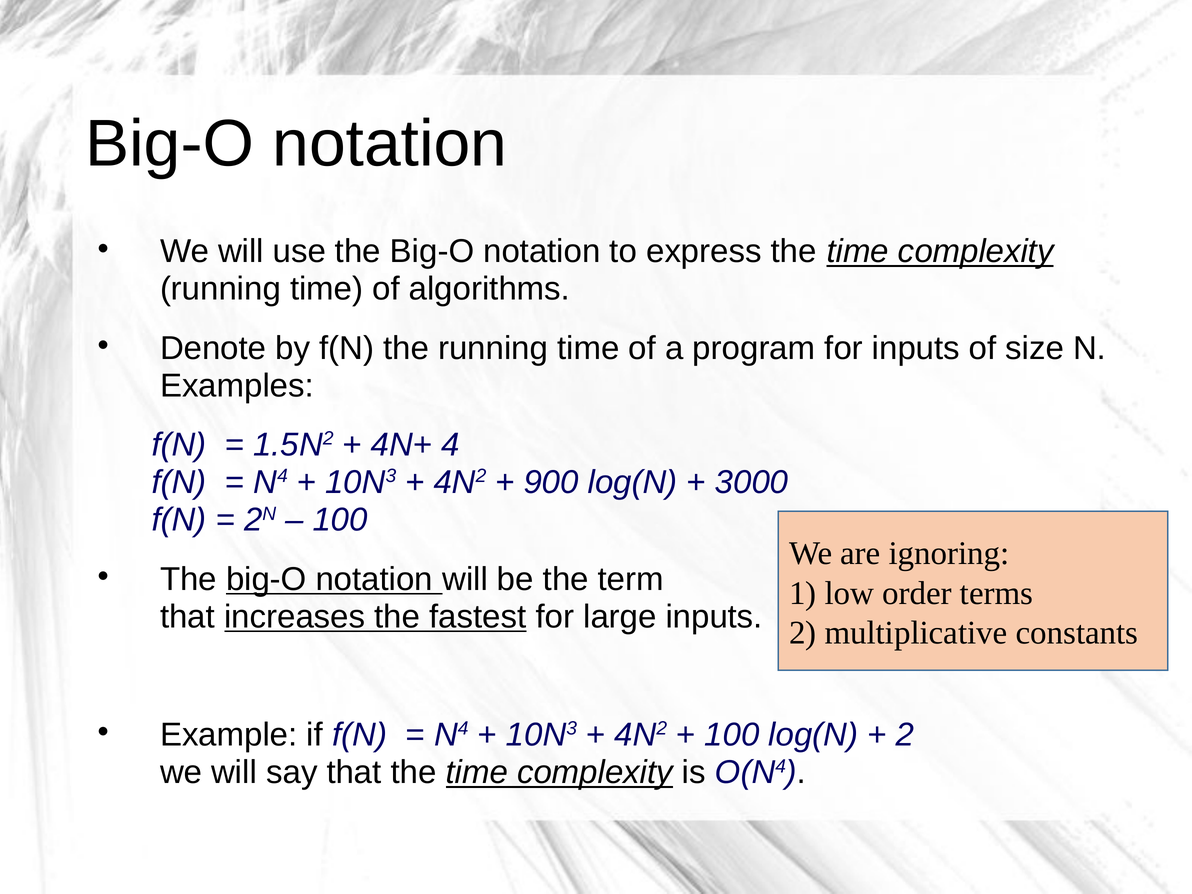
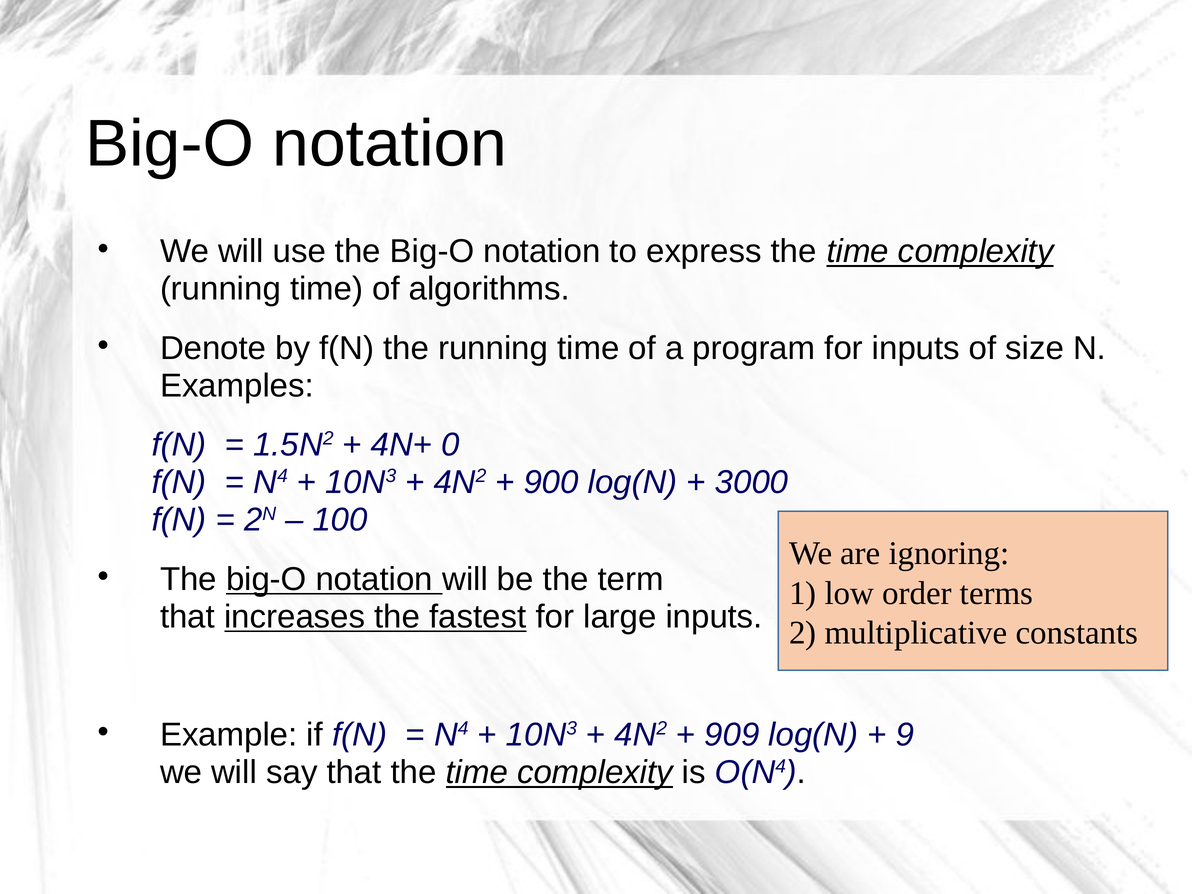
4: 4 -> 0 (450, 445)
100: 100 -> 909 (732, 735)
2: 2 -> 9 (905, 735)
